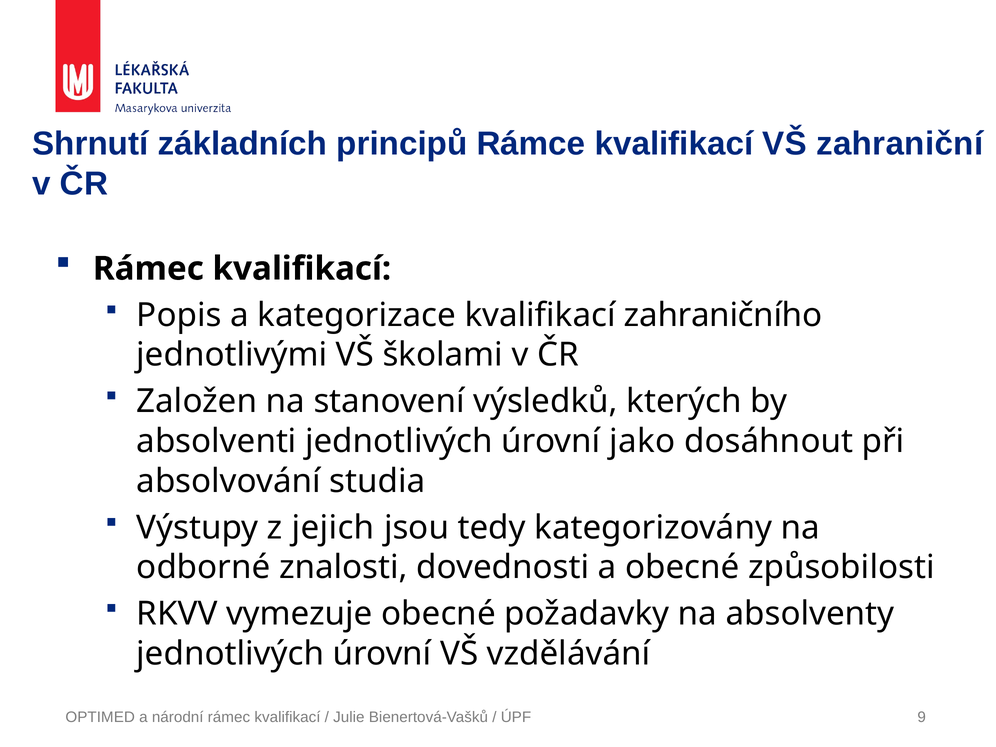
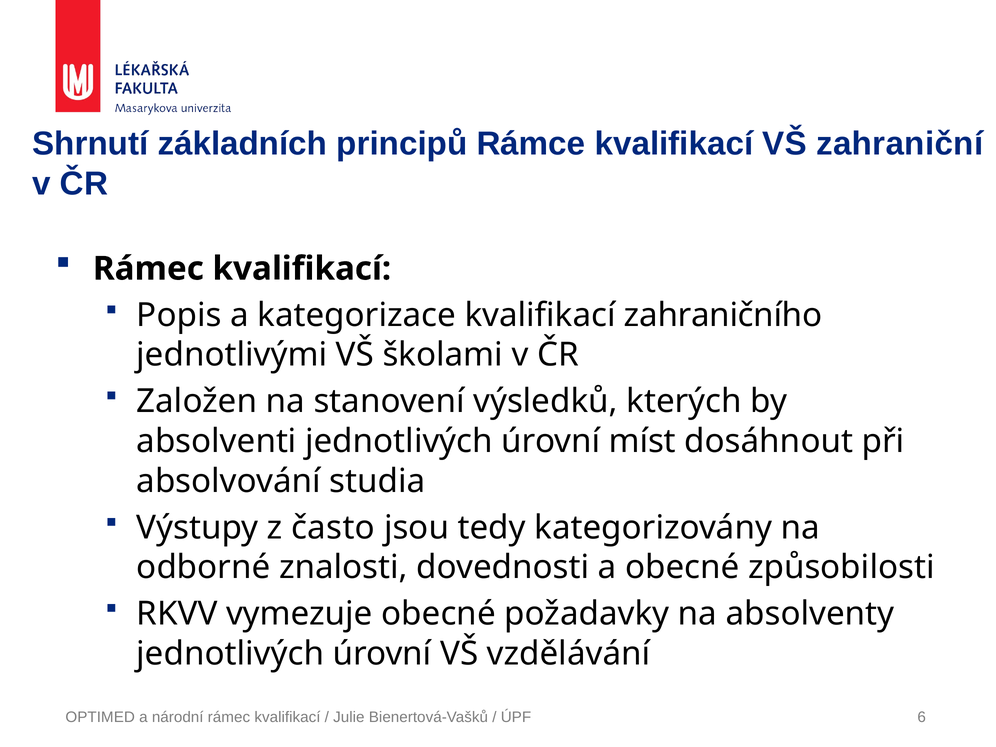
jako: jako -> míst (642, 441)
jejich: jejich -> často (333, 528)
9: 9 -> 6 (922, 717)
